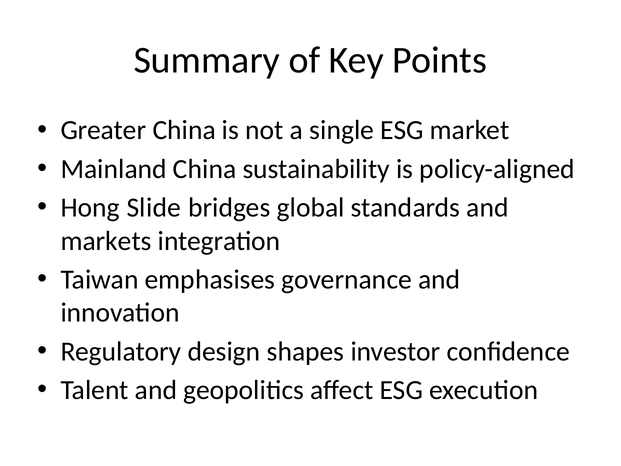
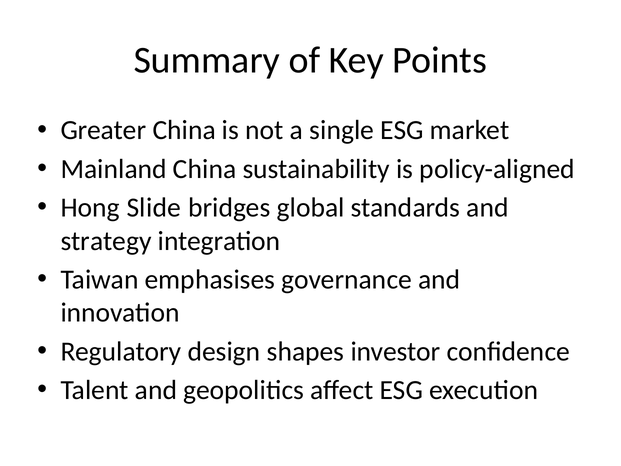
markets: markets -> strategy (106, 241)
